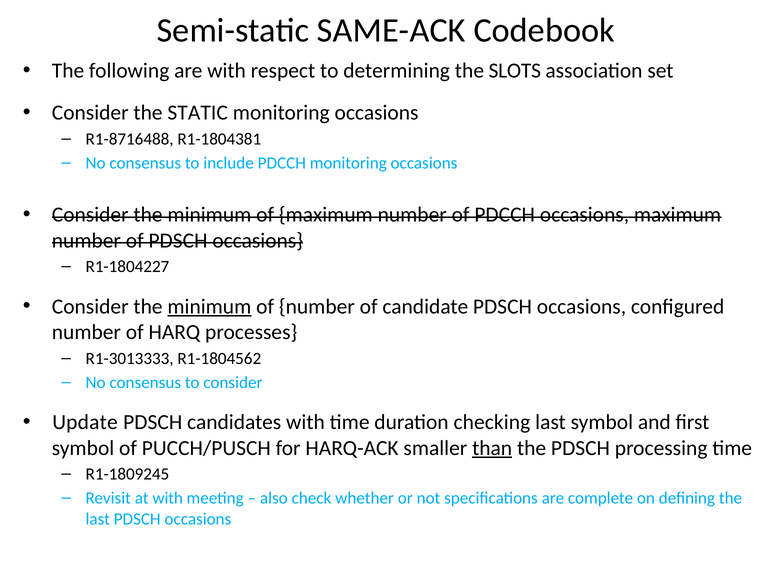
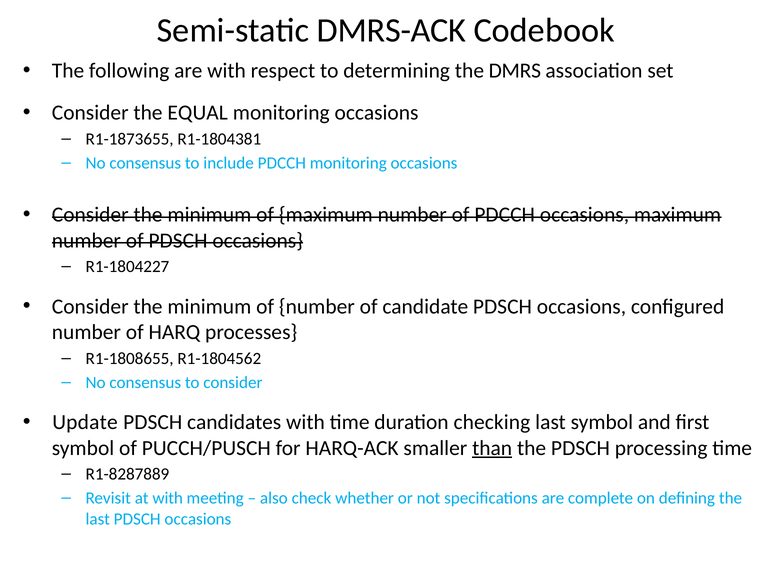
SAME-ACK: SAME-ACK -> DMRS-ACK (392, 30)
SLOTS: SLOTS -> DMRS (515, 71)
STATIC: STATIC -> EQUAL (198, 113)
R1-8716488: R1-8716488 -> R1-1873655 (130, 139)
minimum underline: present -> none (209, 306)
R1-3013333: R1-3013333 -> R1-1808655 (130, 358)
R1-1809245: R1-1809245 -> R1-8287889 (127, 474)
